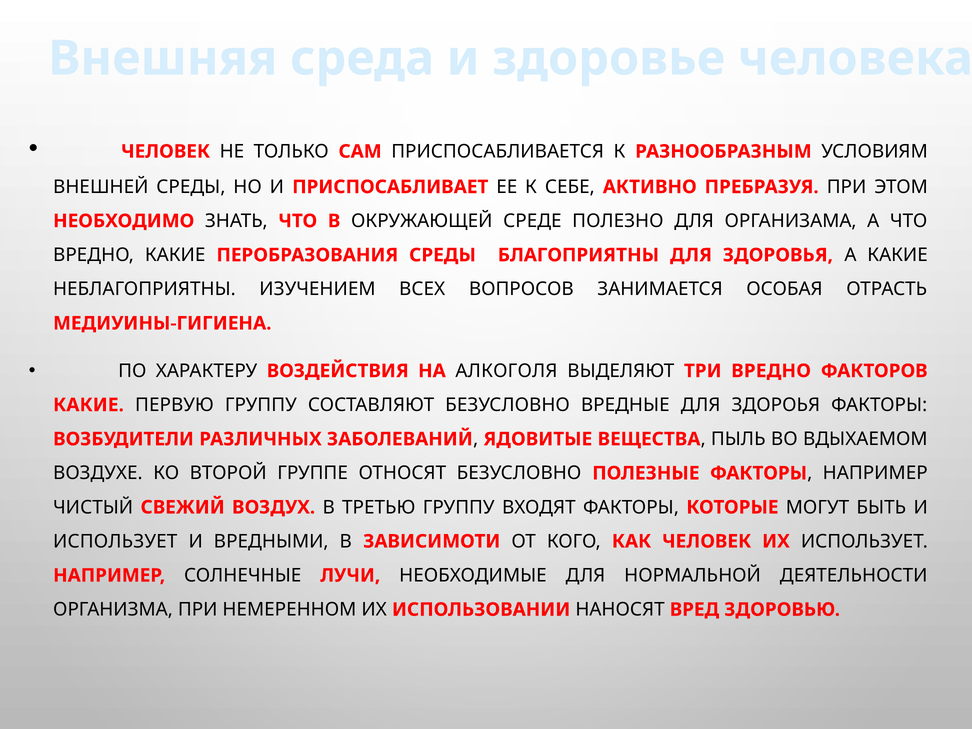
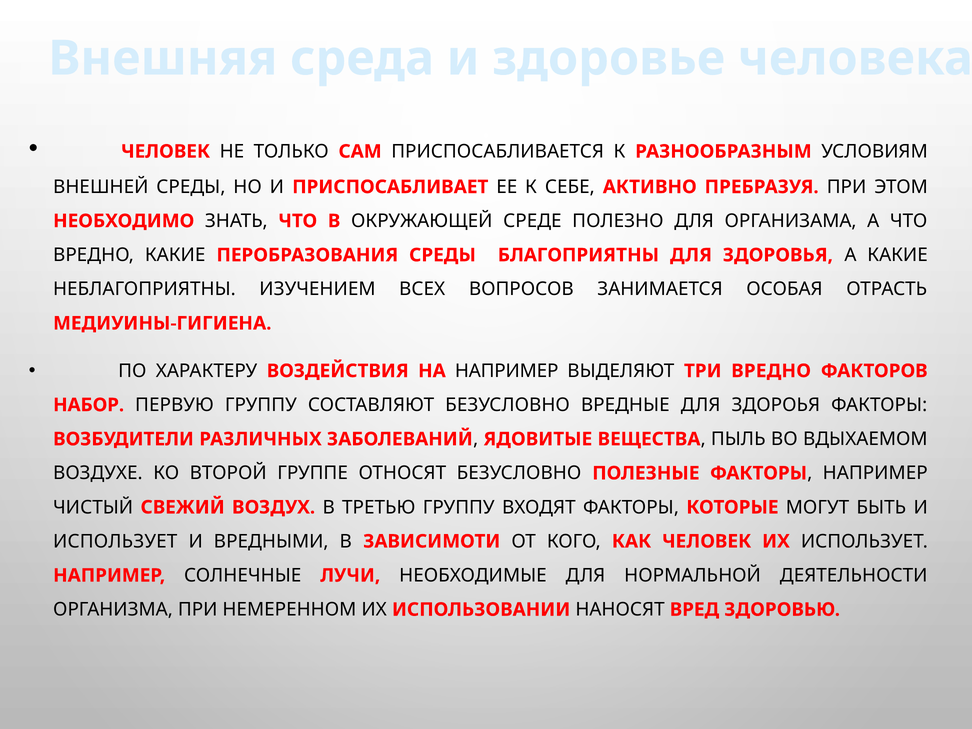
НА АЛКОГОЛЯ: АЛКОГОЛЯ -> НАПРИМЕР (507, 371)
КАКИЕ: КАКИЕ -> НАБОР (89, 405)
